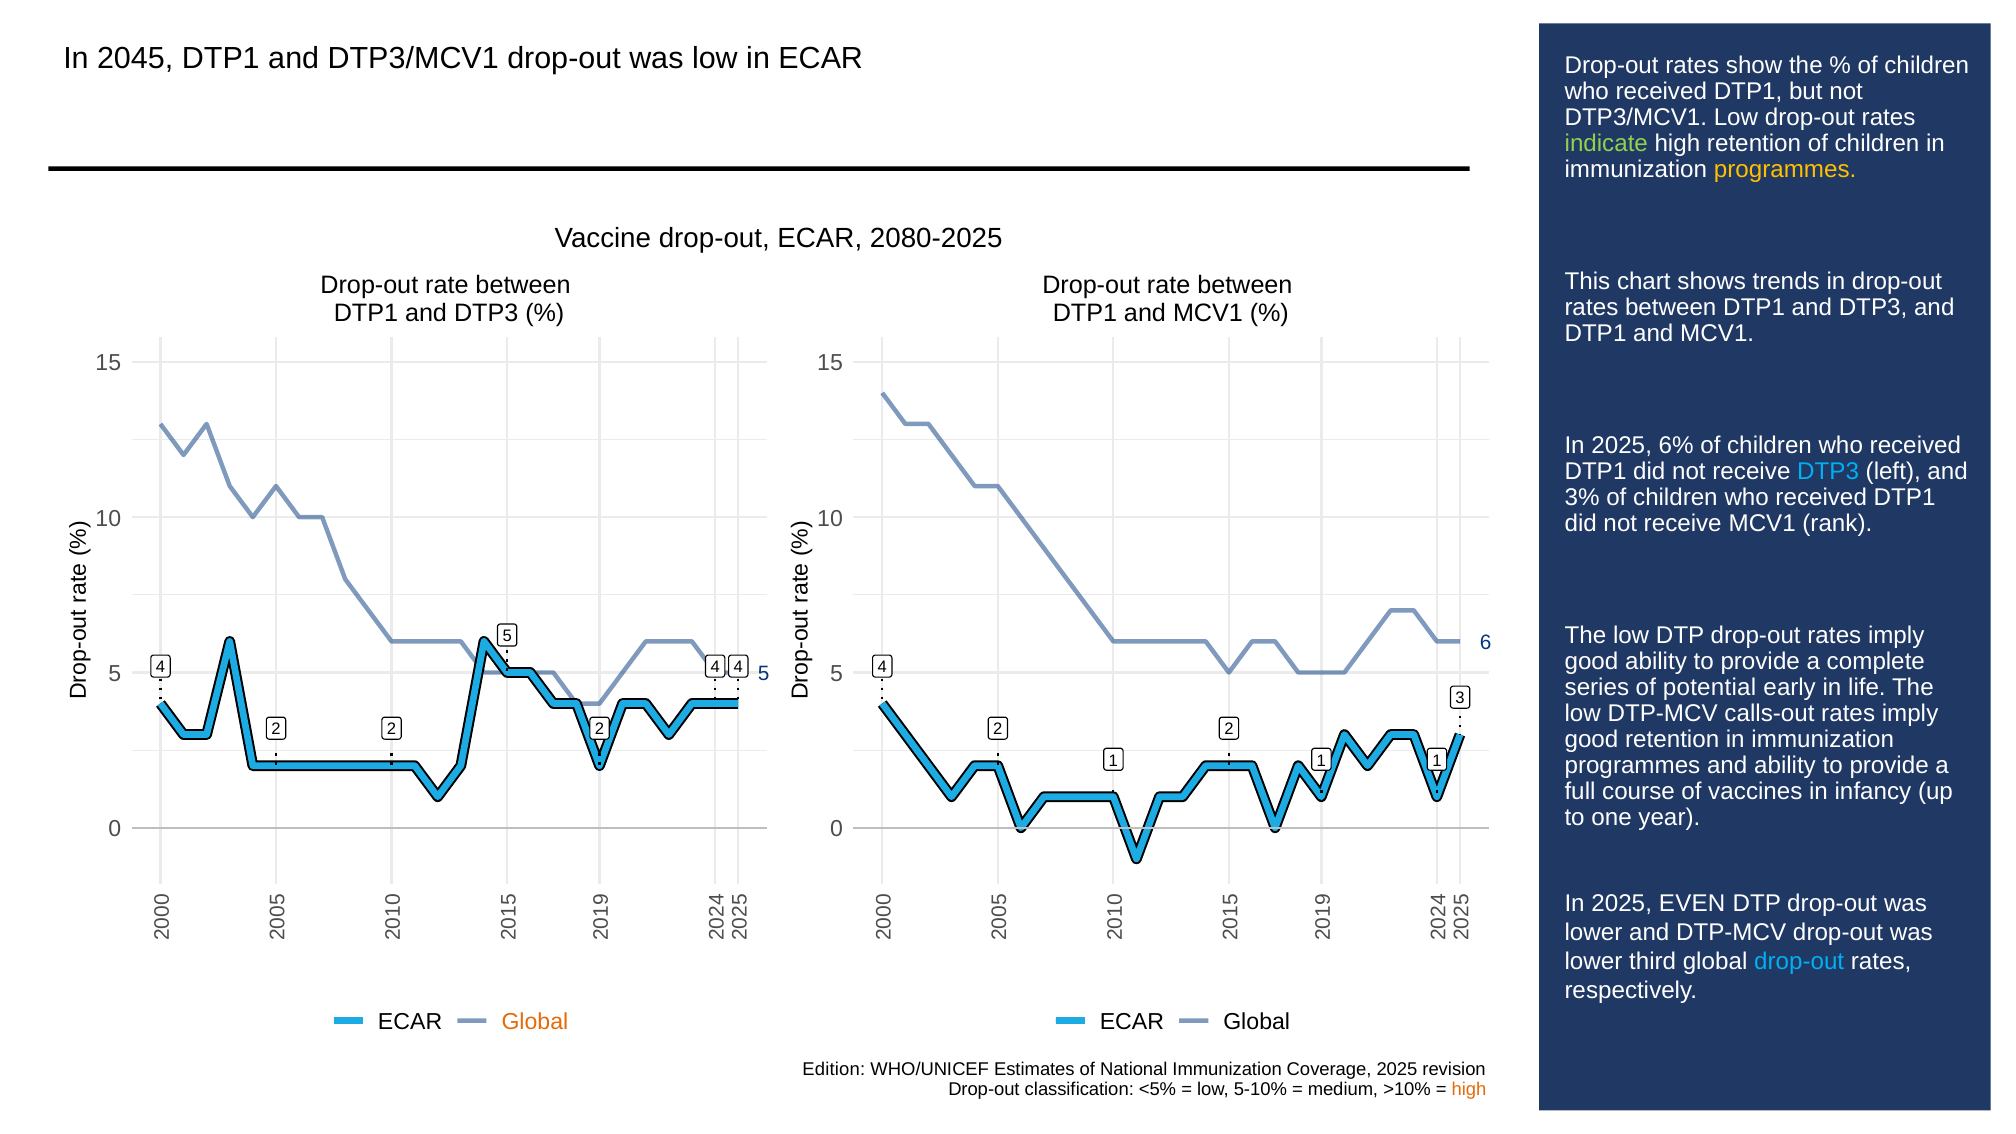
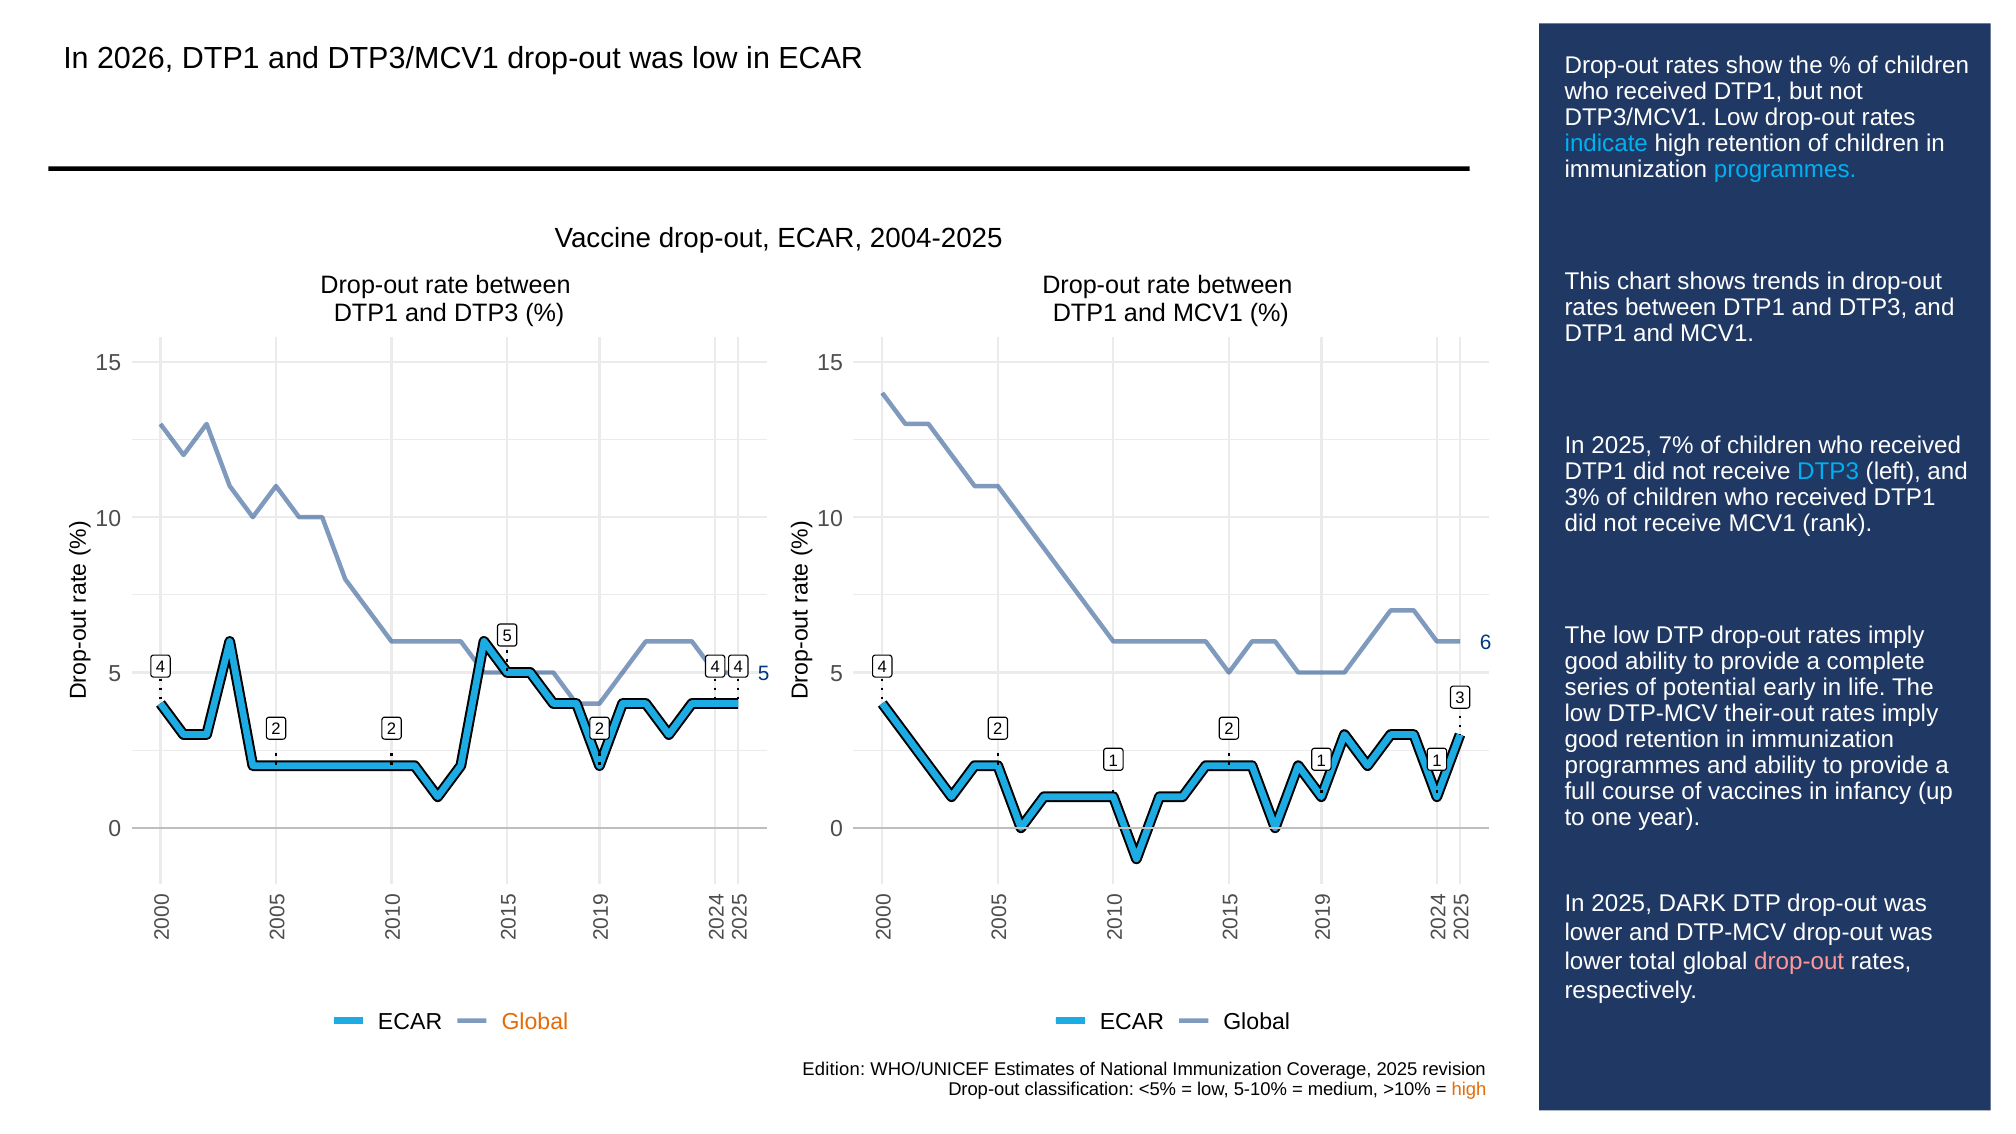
2045: 2045 -> 2026 (135, 58)
indicate colour: light green -> light blue (1606, 144)
programmes colour: yellow -> light blue (1785, 170)
2080-2025: 2080-2025 -> 2004-2025 (936, 238)
6%: 6% -> 7% (1676, 446)
calls-out: calls-out -> their-out (1769, 714)
EVEN: EVEN -> DARK (1692, 903)
third: third -> total (1653, 961)
drop-out colour: light blue -> pink (1799, 961)
